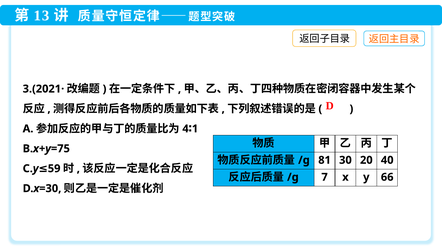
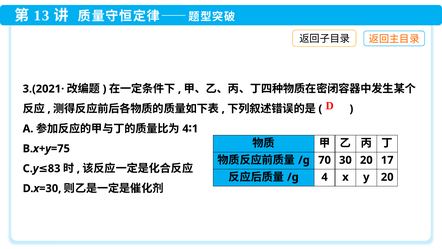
81: 81 -> 70 (325, 160)
40: 40 -> 17 (387, 160)
59: 59 -> 83 (54, 168)
7: 7 -> 4 (325, 177)
y 66: 66 -> 20 (387, 177)
